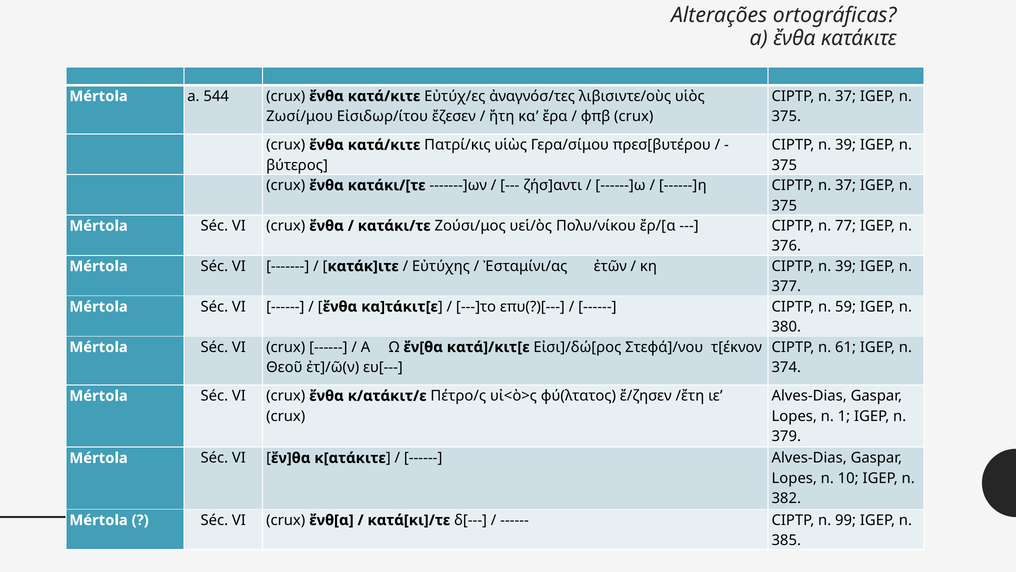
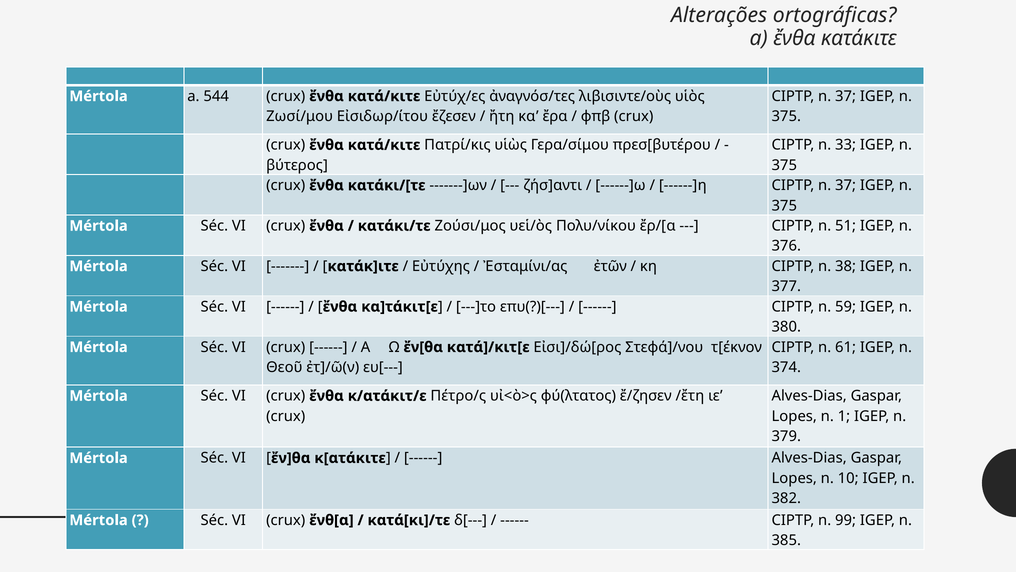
39: 39 -> 33 (846, 145)
77: 77 -> 51 (846, 226)
39: 39 -> 38 (846, 266)
